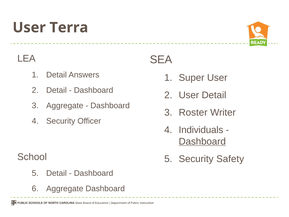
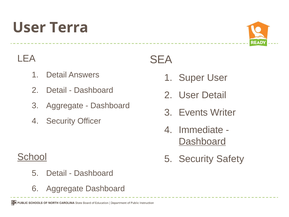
Roster: Roster -> Events (193, 112)
Individuals: Individuals -> Immediate (201, 130)
School underline: none -> present (32, 157)
